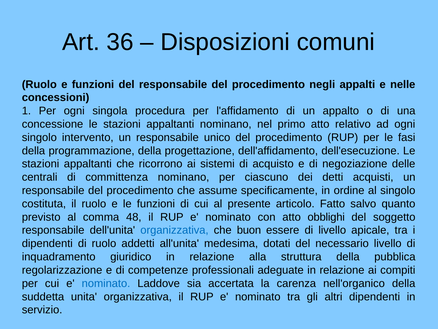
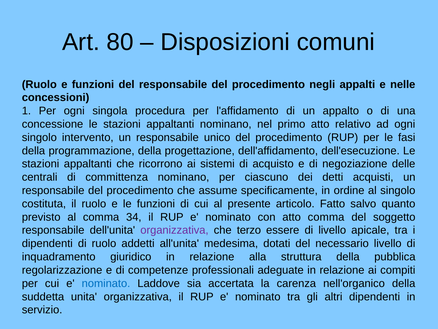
36: 36 -> 80 (120, 42)
48: 48 -> 34 (134, 217)
atto obblighi: obblighi -> comma (326, 217)
organizzativa colour: blue -> purple (174, 230)
buon: buon -> terzo (249, 230)
